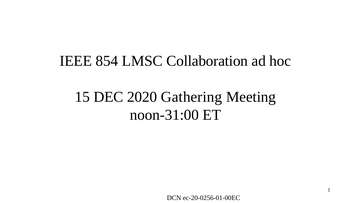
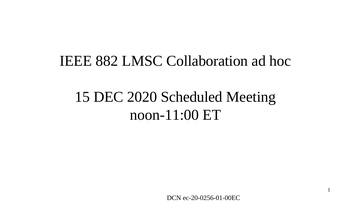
854: 854 -> 882 (107, 61)
Gathering: Gathering -> Scheduled (192, 97)
noon-31:00: noon-31:00 -> noon-11:00 (164, 115)
